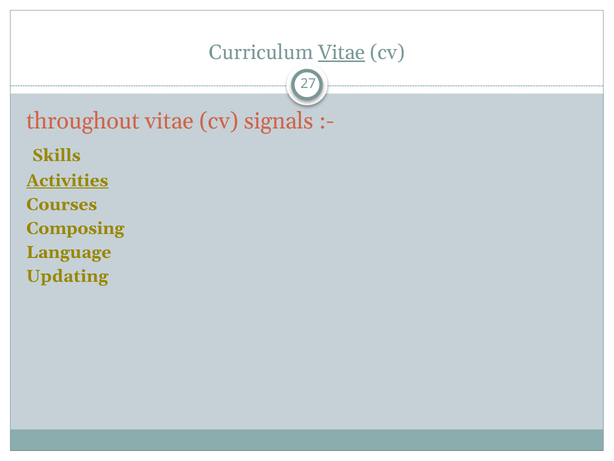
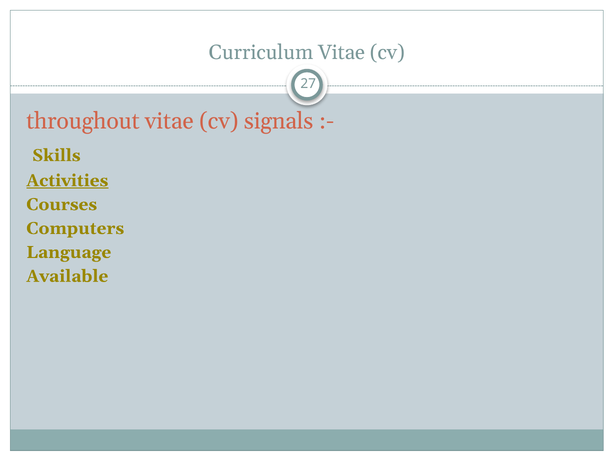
Vitae underline: present -> none (342, 52)
Composing: Composing -> Computers (75, 228)
Updating: Updating -> Available (67, 276)
